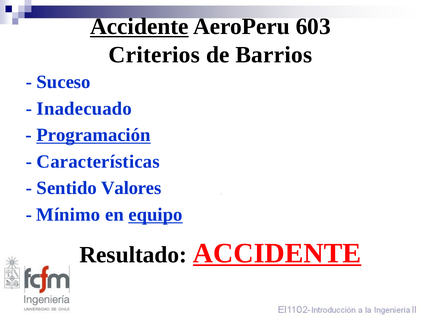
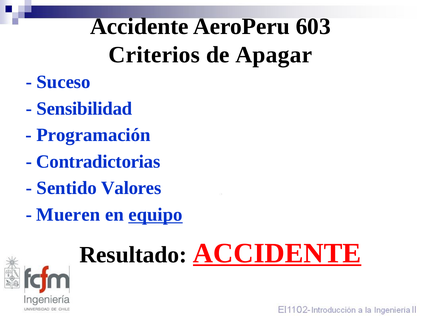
Accidente underline: present -> none (139, 27)
Barrios: Barrios -> Apagar (274, 55)
Inadecuado: Inadecuado -> Sensibilidad (84, 108)
Programación underline: present -> none (94, 135)
Características: Características -> Contradictorias (98, 161)
Mínimo: Mínimo -> Mueren (68, 215)
